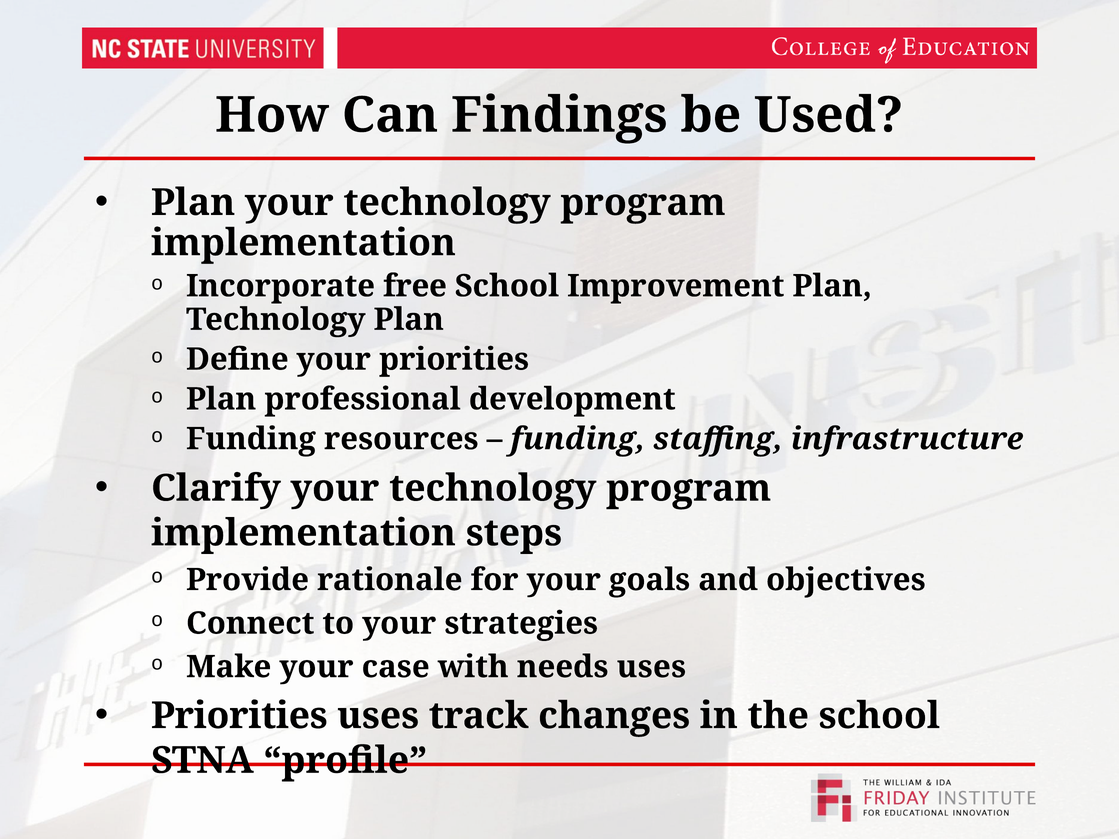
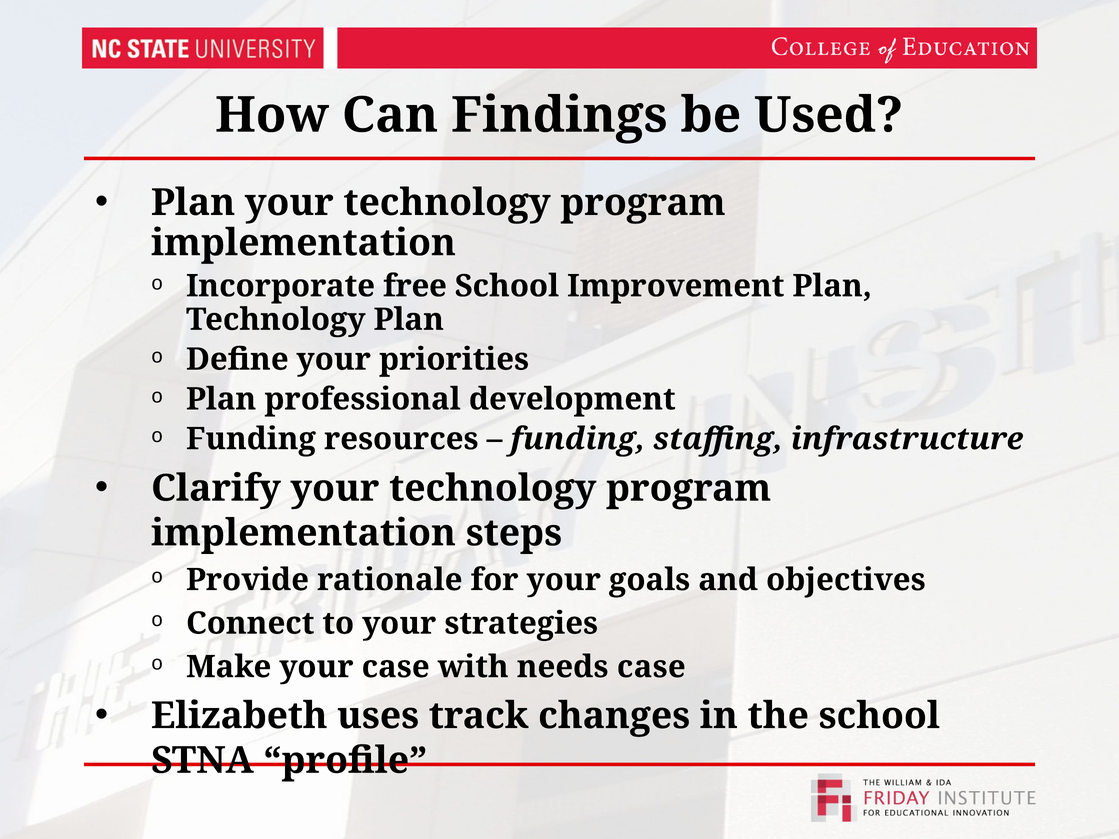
needs uses: uses -> case (651, 667)
Priorities: Priorities -> Elizabeth (239, 716)
